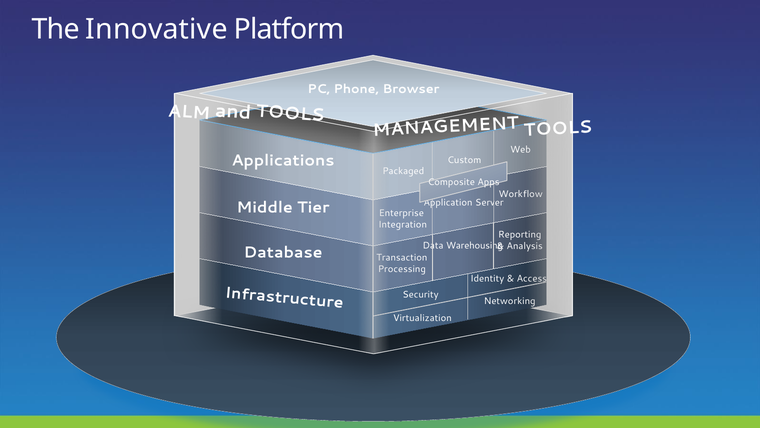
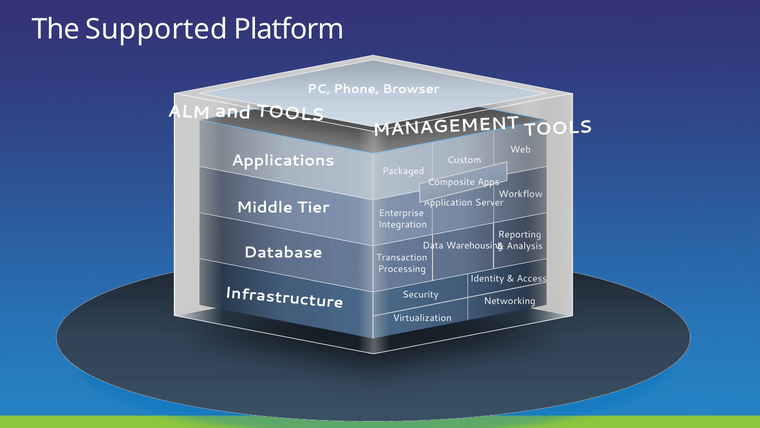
Innovative: Innovative -> Supported (157, 29)
